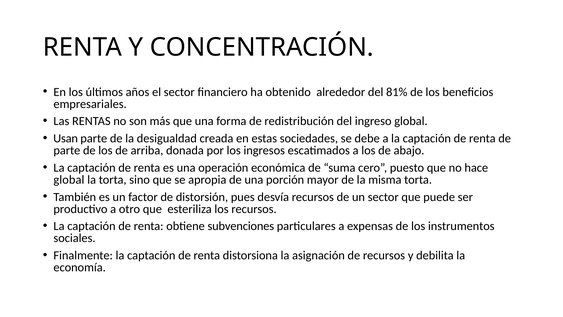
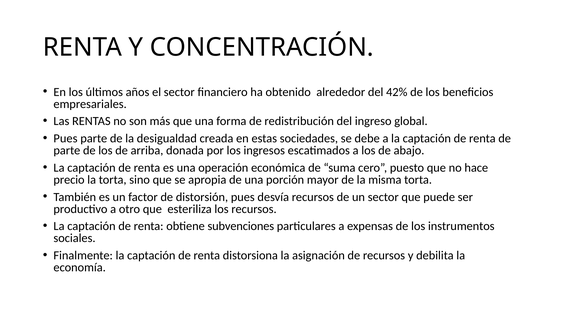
81%: 81% -> 42% (397, 92)
Usan: Usan -> Pues (65, 138)
global: global -> precio (69, 180)
